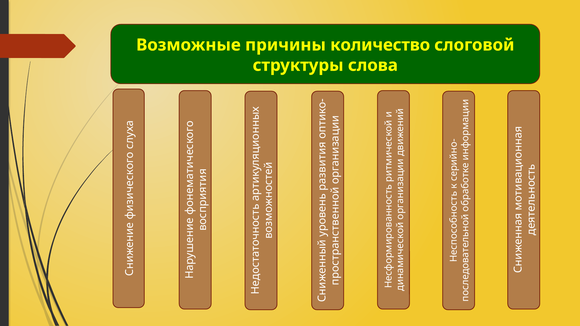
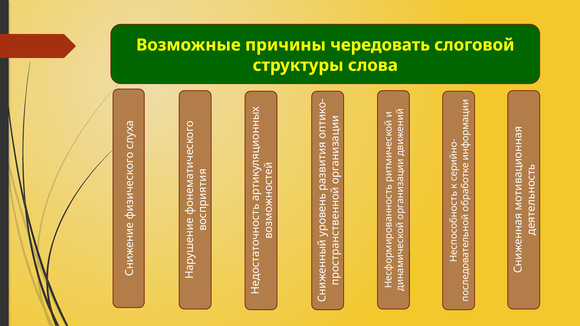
количество: количество -> чередовать (380, 45)
